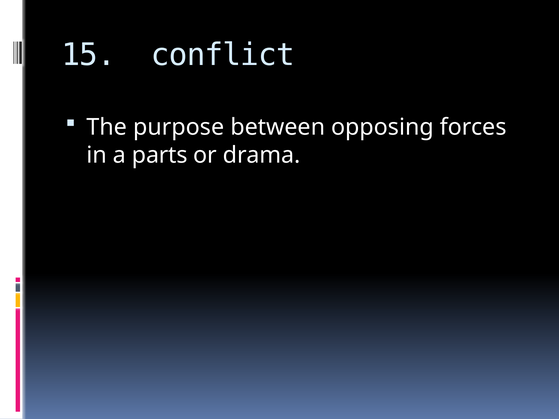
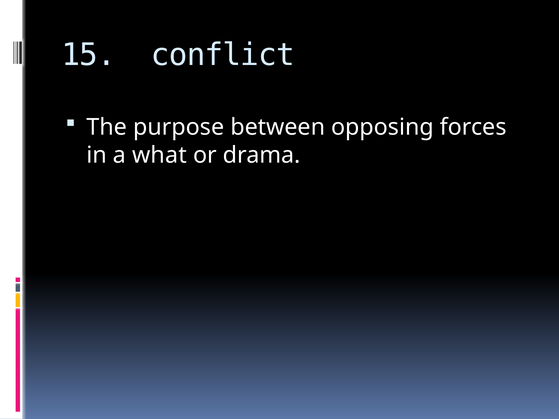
parts: parts -> what (159, 155)
